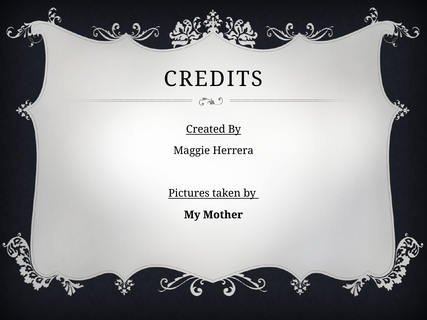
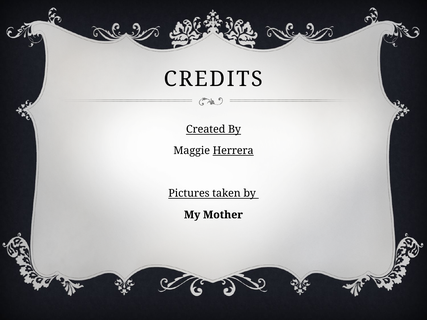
Herrera underline: none -> present (233, 151)
